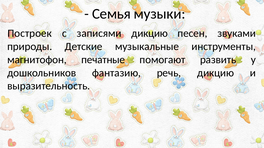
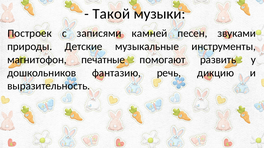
Семья: Семья -> Такой (111, 14)
записями дикцию: дикцию -> камней (150, 33)
